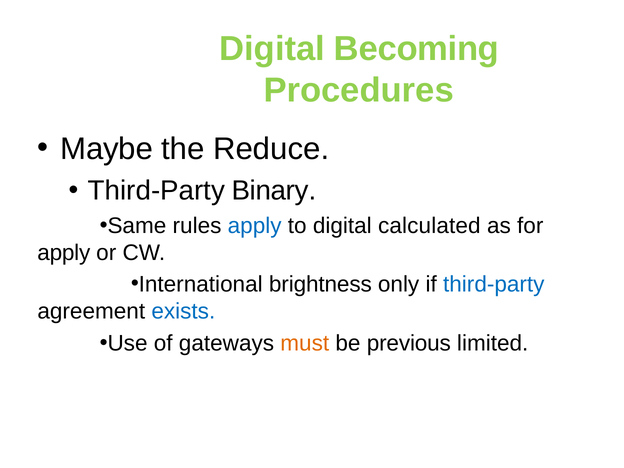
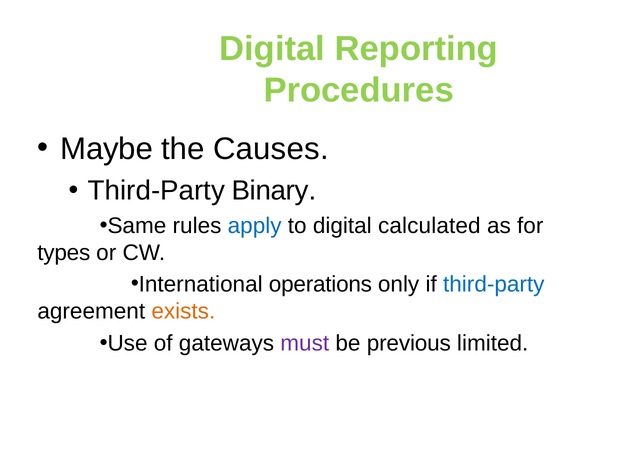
Becoming: Becoming -> Reporting (416, 49)
Reduce: Reduce -> Causes (271, 149)
apply: apply -> types (64, 253)
brightness: brightness -> operations (320, 284)
exists colour: blue -> orange (183, 311)
must colour: orange -> purple (305, 343)
